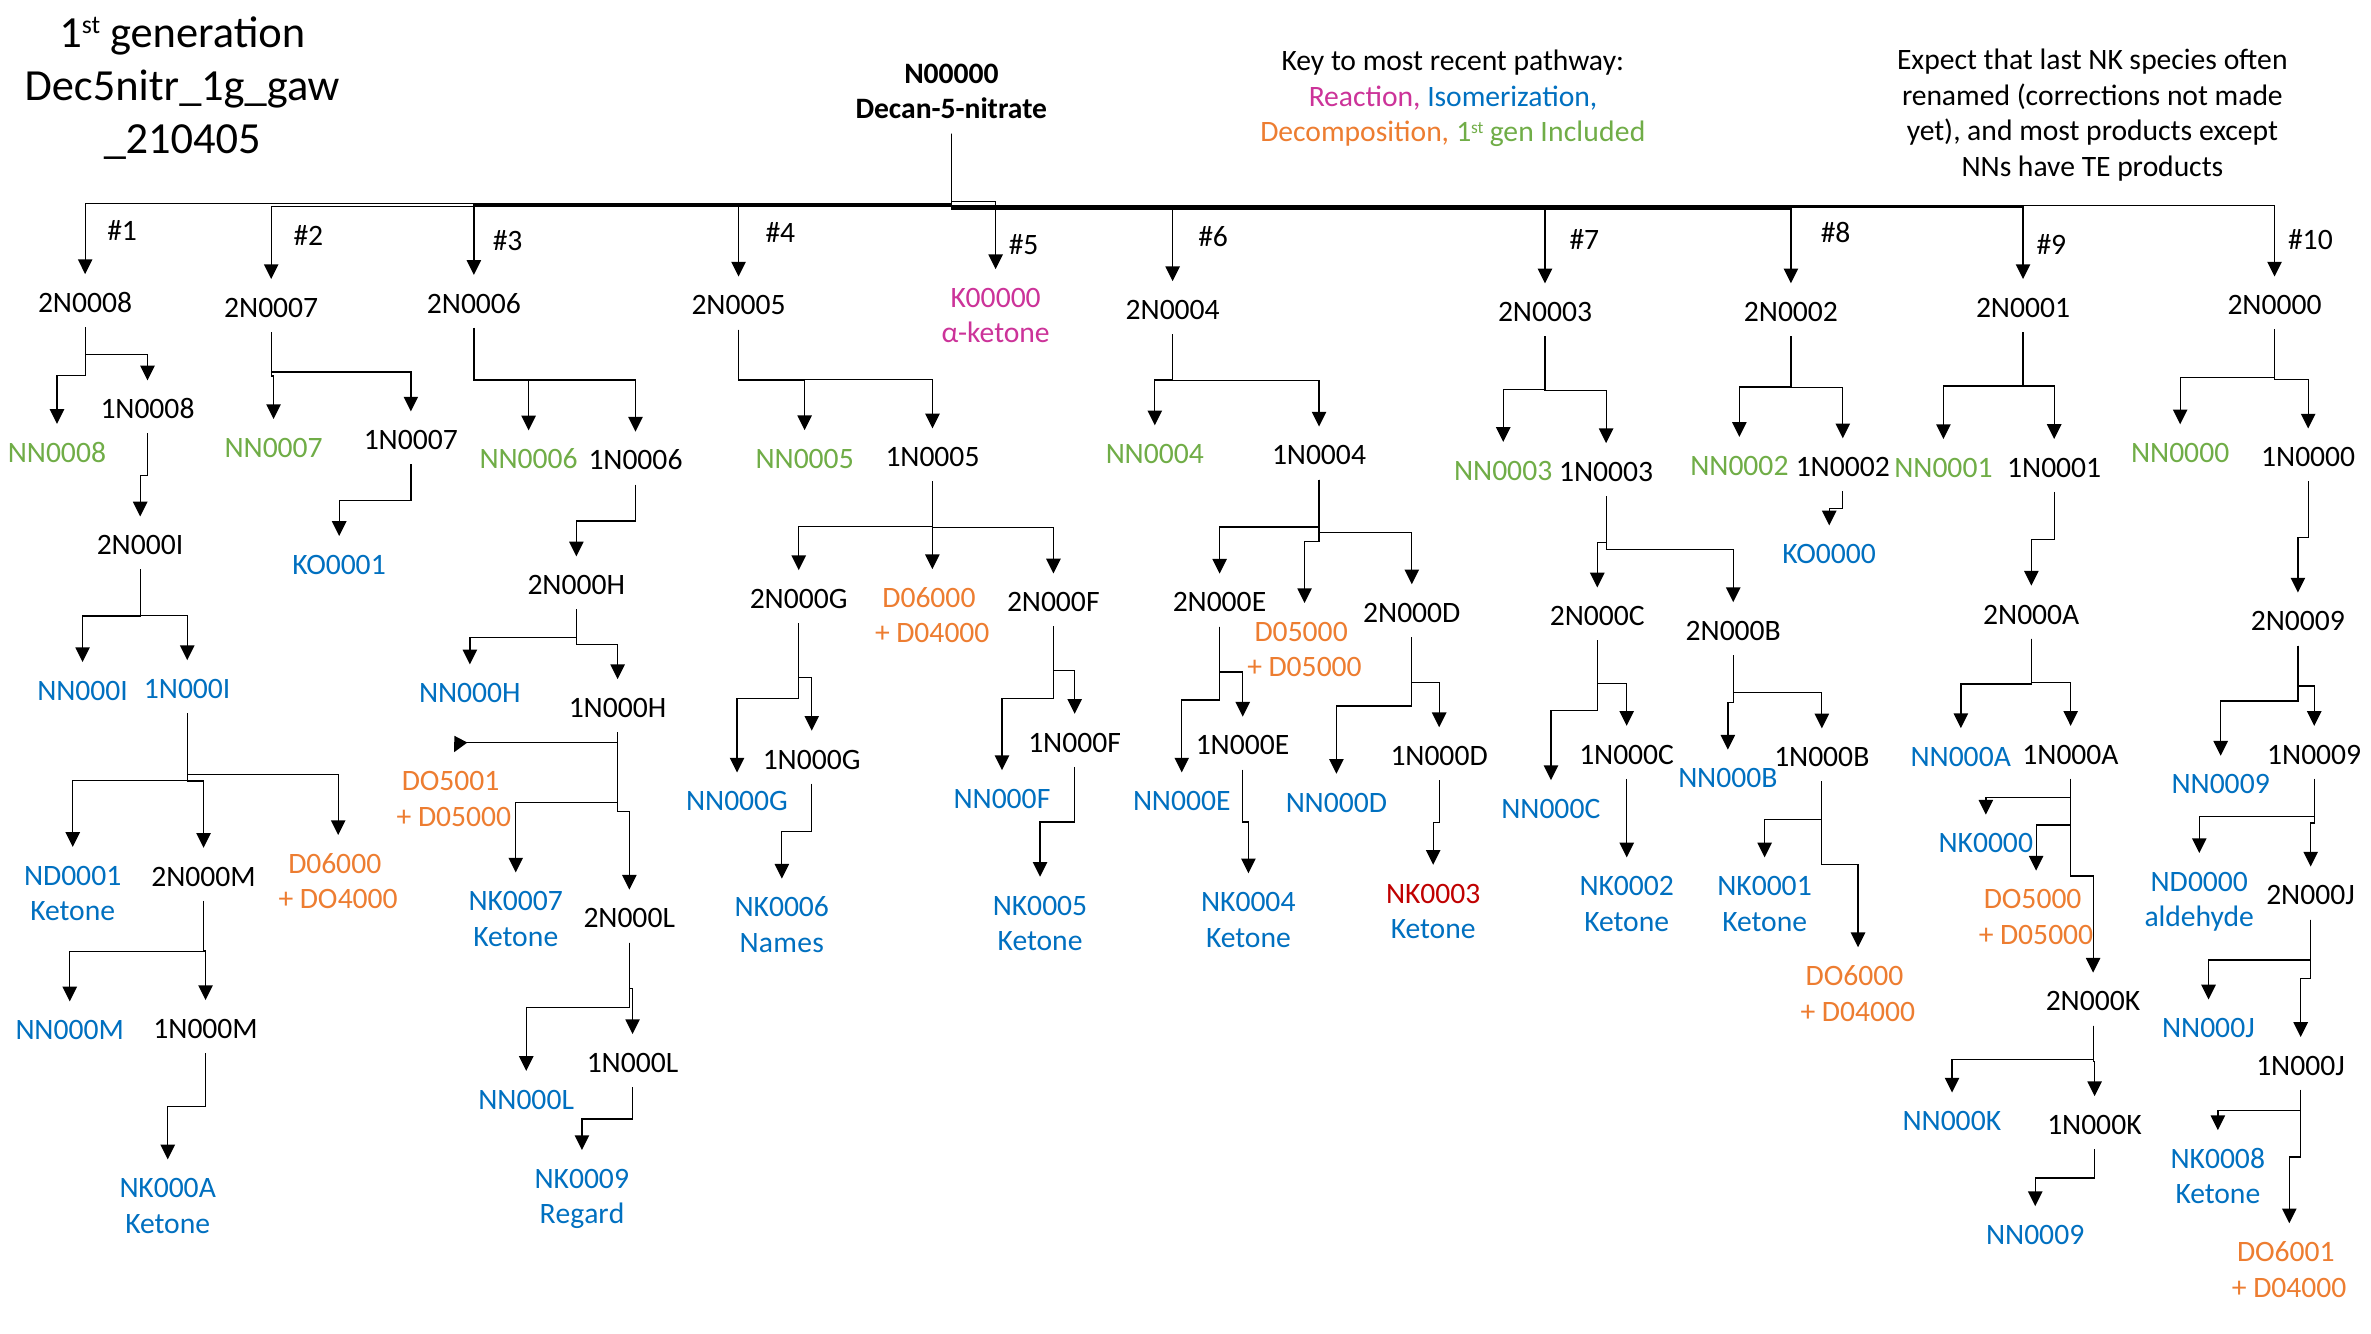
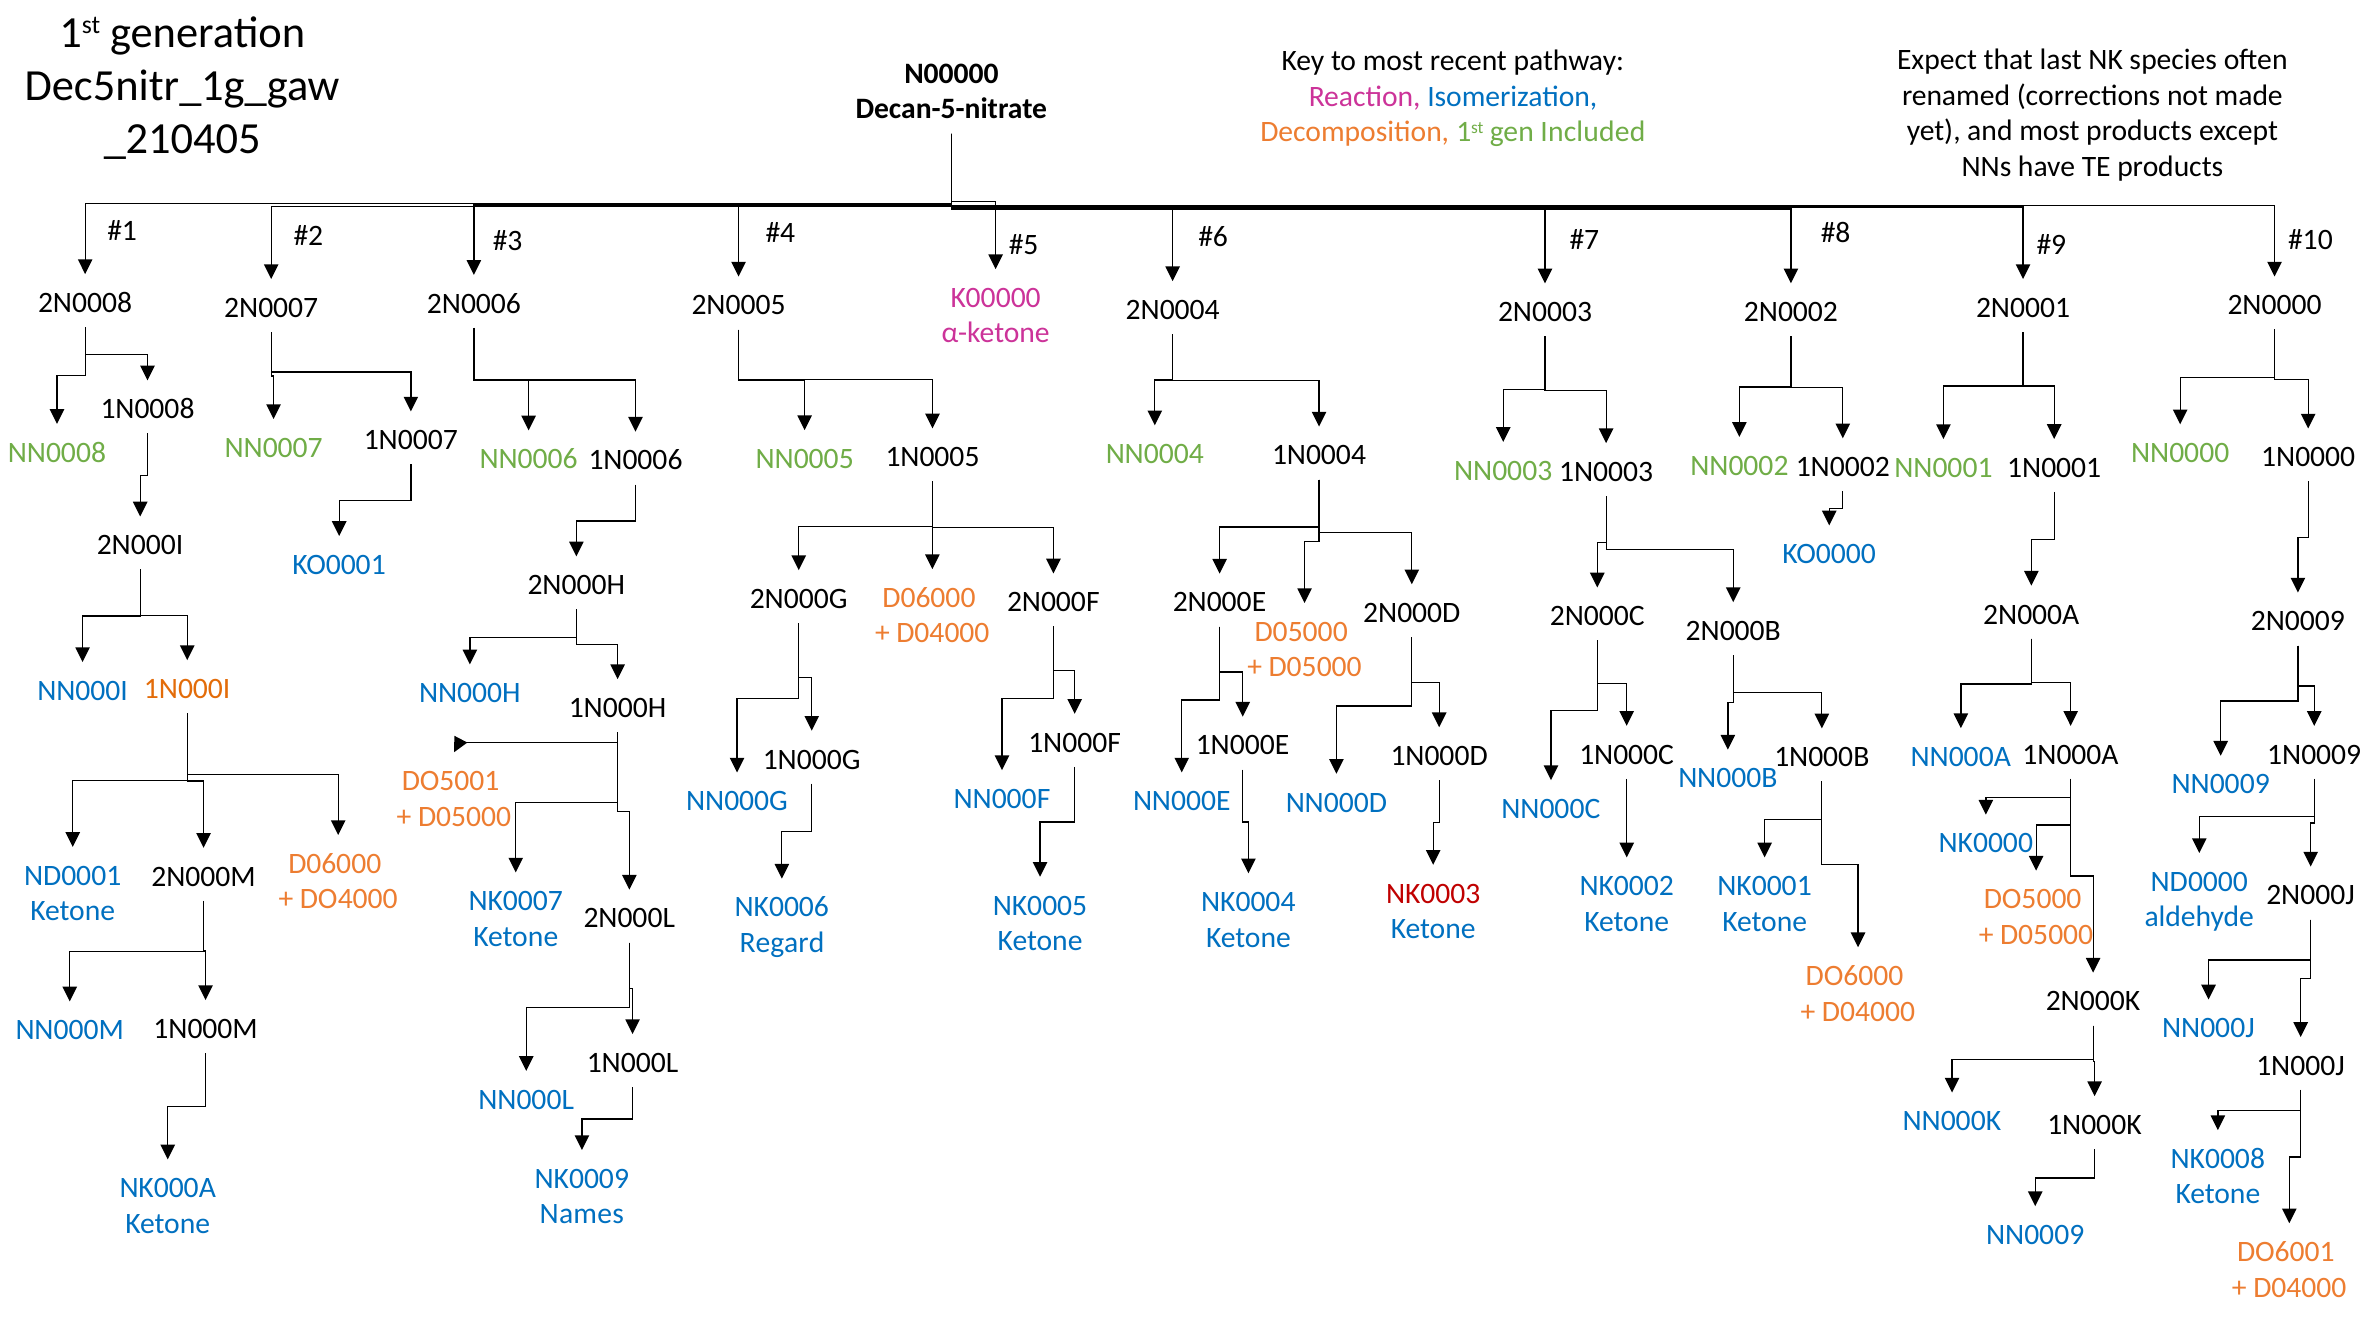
1N000I colour: blue -> orange (187, 688)
Names: Names -> Regard (782, 942)
Regard: Regard -> Names (582, 1214)
